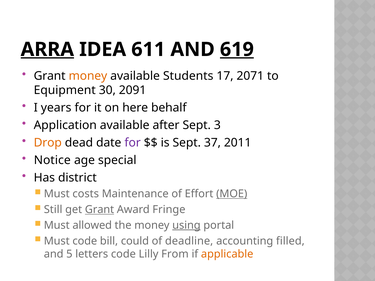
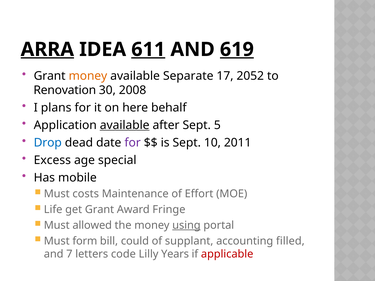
611 underline: none -> present (148, 49)
Students: Students -> Separate (188, 76)
2071: 2071 -> 2052 (250, 76)
Equipment: Equipment -> Renovation (65, 90)
2091: 2091 -> 2008 (133, 90)
years: years -> plans (56, 108)
available underline: none -> present (125, 125)
3: 3 -> 5 (217, 125)
Drop colour: orange -> blue (48, 143)
37: 37 -> 10 (212, 143)
Notice: Notice -> Excess (52, 160)
district: district -> mobile (77, 178)
MOE underline: present -> none (232, 194)
Still: Still -> Life (53, 210)
Grant underline: present -> none (100, 210)
Must code: code -> form (85, 241)
deadline: deadline -> supplant (189, 241)
5: 5 -> 7 (69, 254)
From: From -> Years (175, 254)
applicable colour: orange -> red (227, 254)
